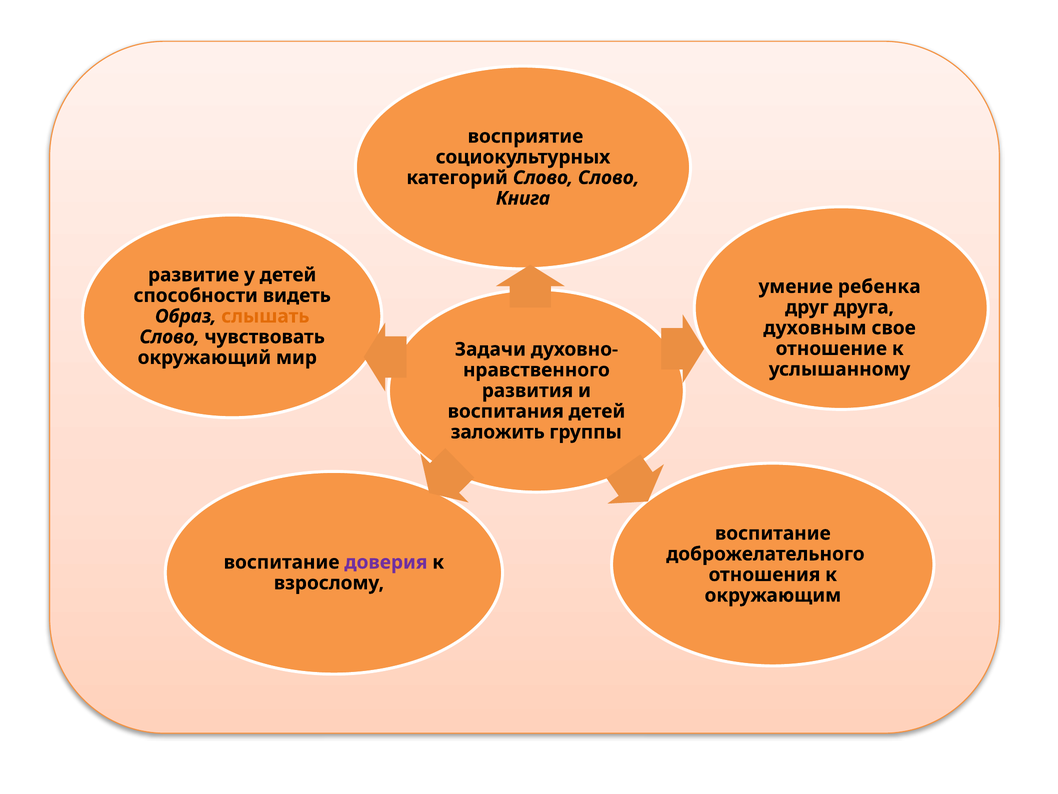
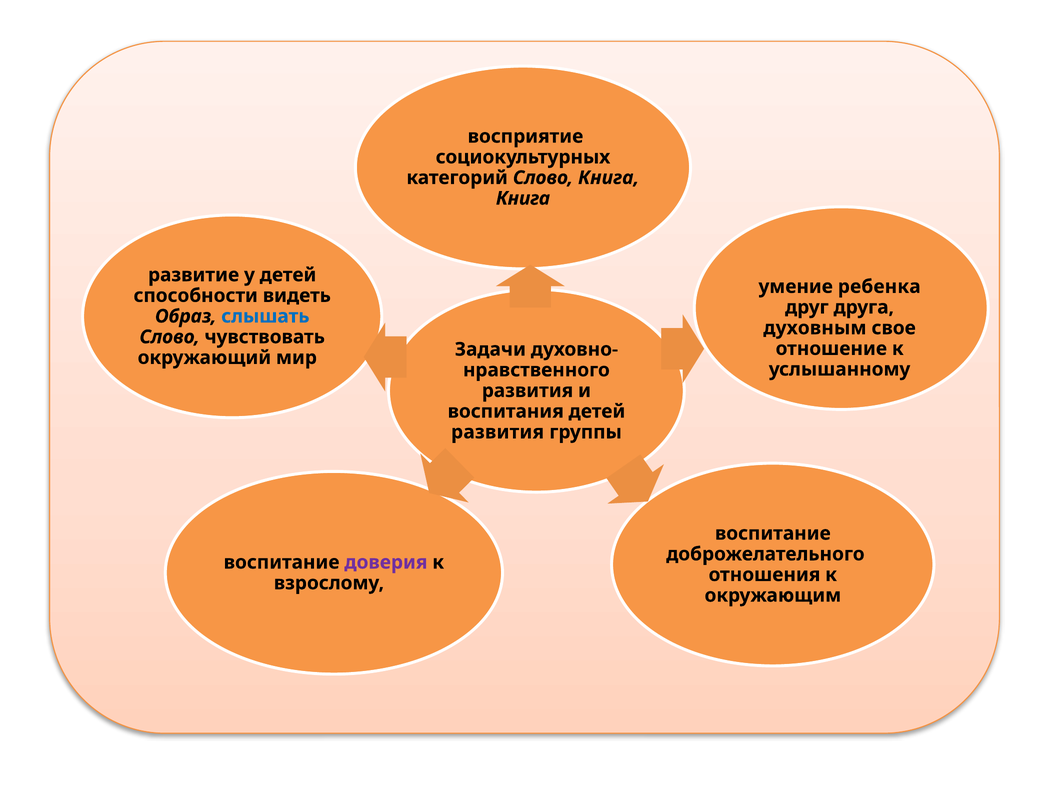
Слово Слово: Слово -> Книга (609, 178)
слышать colour: orange -> blue (265, 316)
заложить: заложить -> развития (498, 432)
